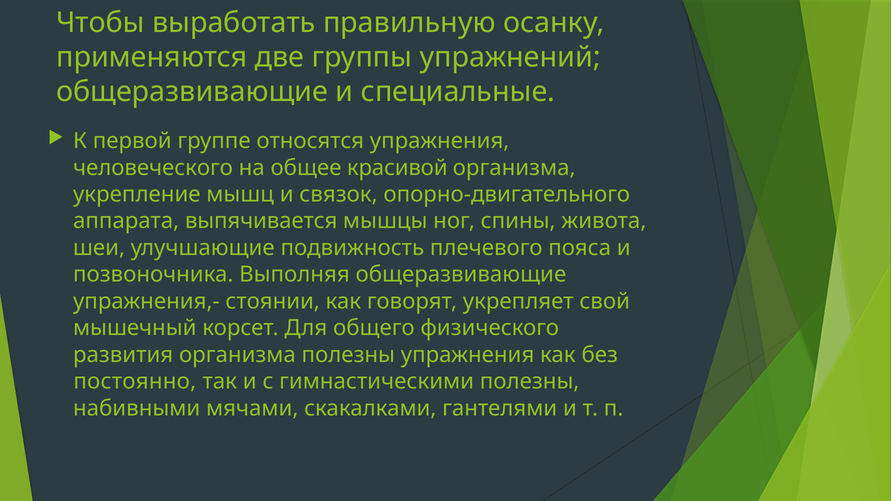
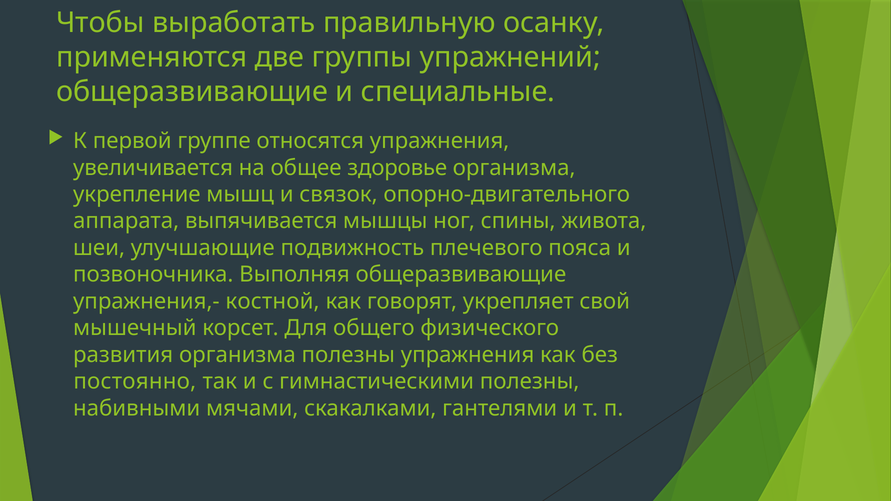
человеческого: человеческого -> увеличивается (153, 168)
красивой: красивой -> здоровье (397, 168)
стоянии: стоянии -> костной (273, 301)
